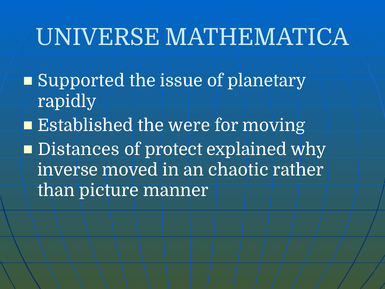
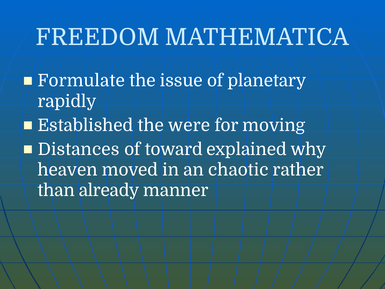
UNIVERSE: UNIVERSE -> FREEDOM (98, 37)
Supported: Supported -> Formulate (81, 81)
protect: protect -> toward (174, 149)
inverse: inverse -> heaven (68, 170)
picture: picture -> already (109, 190)
